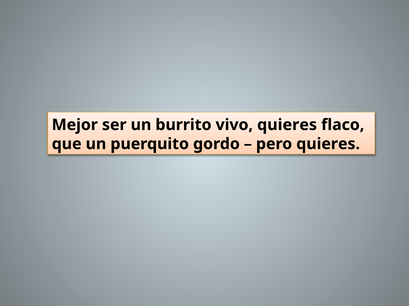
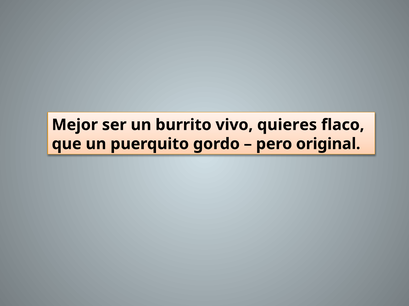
pero quieres: quieres -> original (328, 144)
